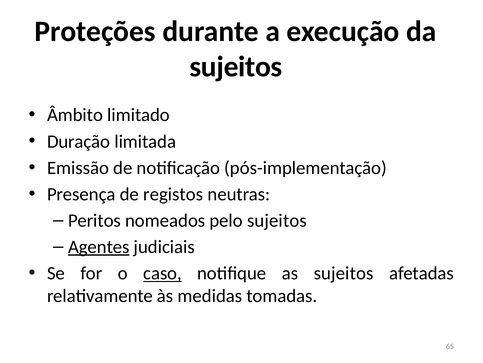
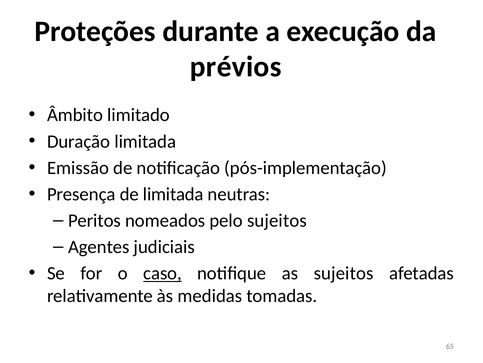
sujeitos: sujeitos -> prévios (236, 67)
de registos: registos -> limitada (173, 194)
Agentes underline: present -> none (99, 246)
